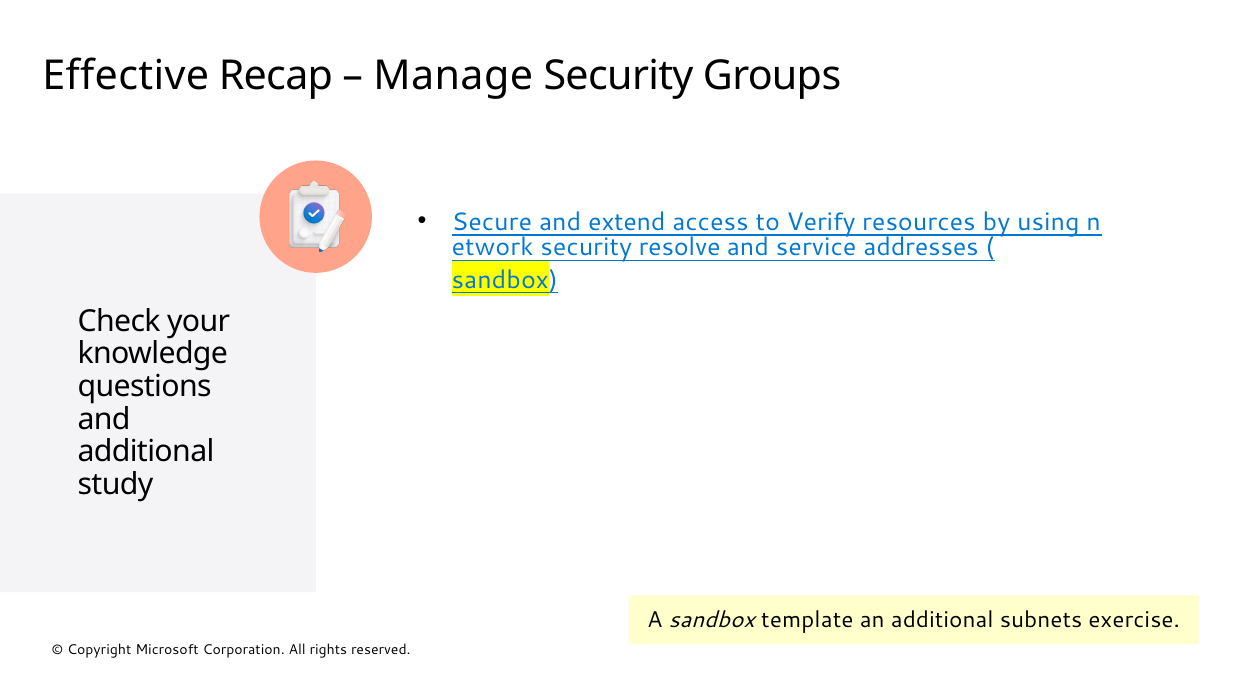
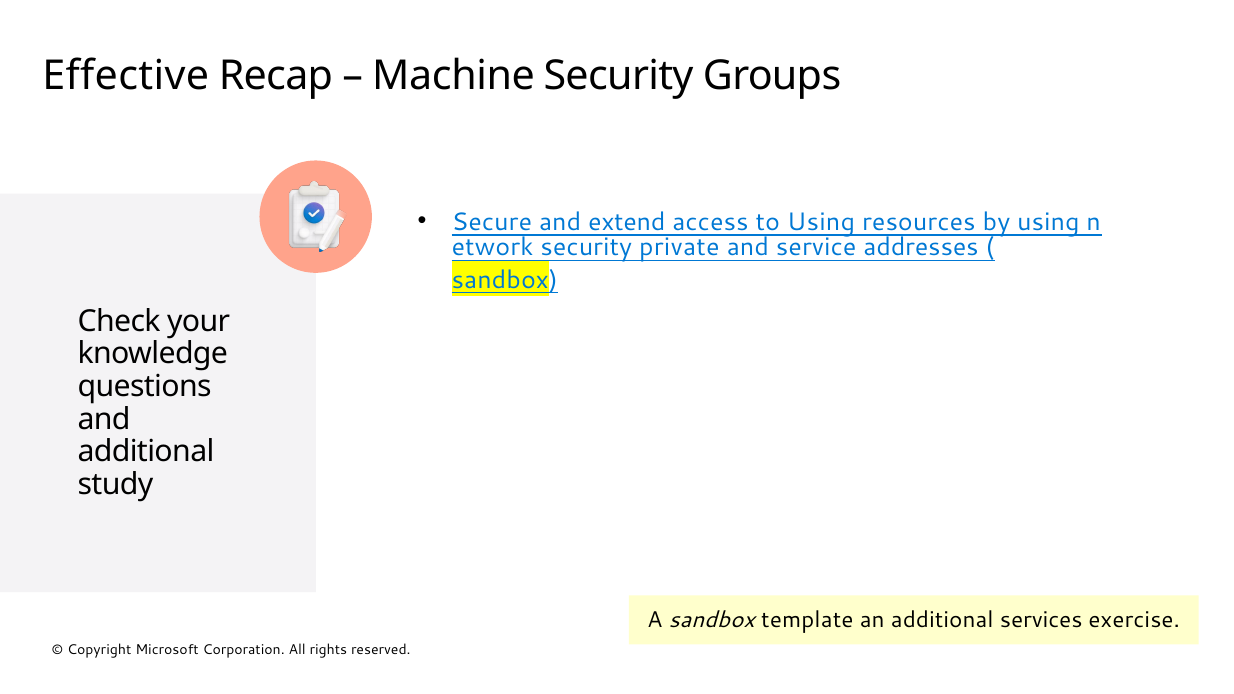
Manage: Manage -> Machine (454, 76)
to Verify: Verify -> Using (821, 222)
resolve: resolve -> private (679, 248)
subnets: subnets -> services (1041, 620)
